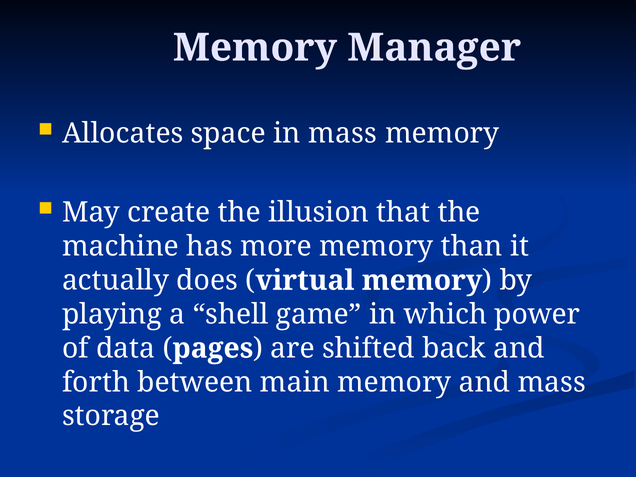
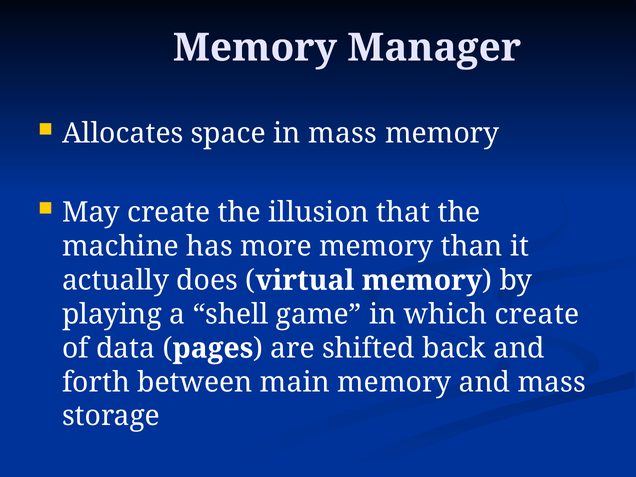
which power: power -> create (537, 314)
